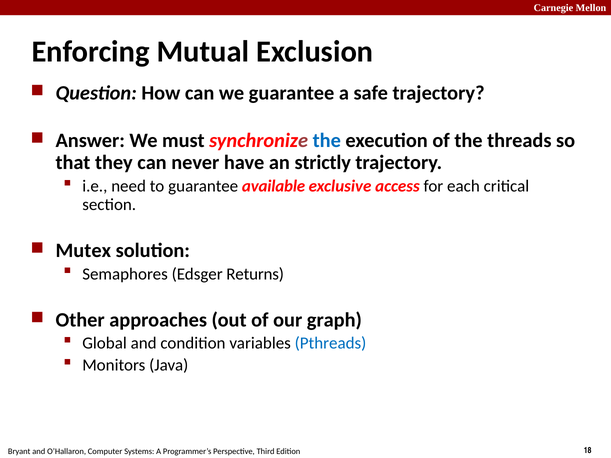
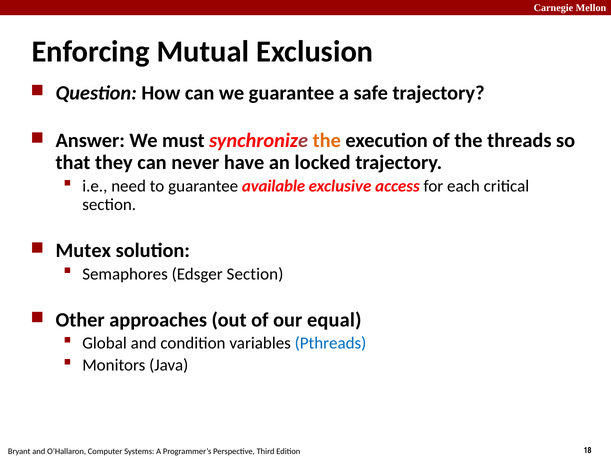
the colour: blue -> orange (327, 141)
strictly: strictly -> locked (323, 163)
Edsger Returns: Returns -> Section (255, 274)
graph: graph -> equal (334, 320)
